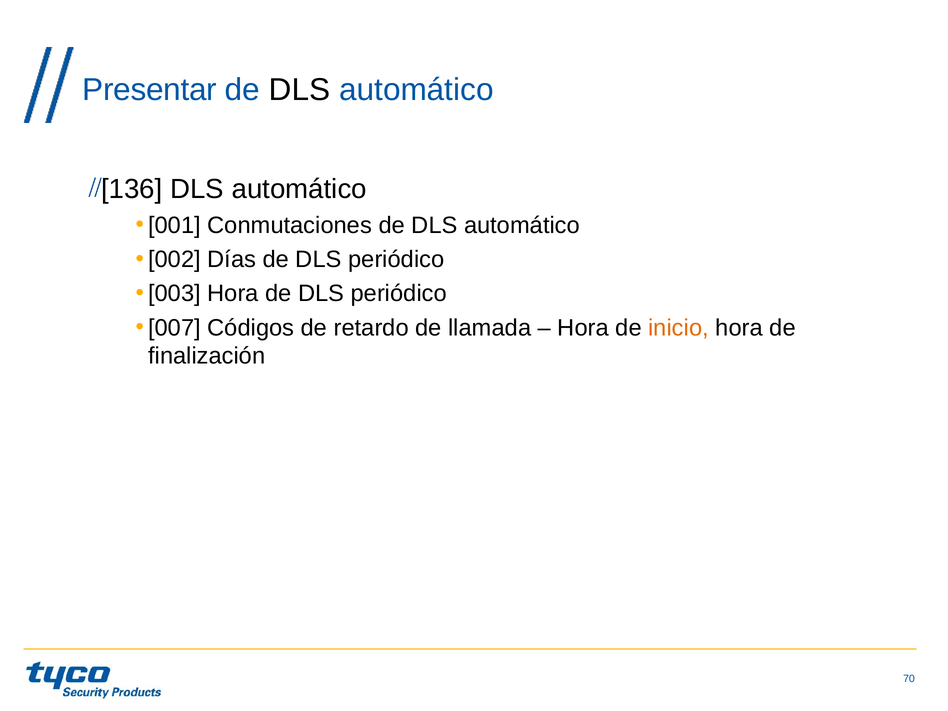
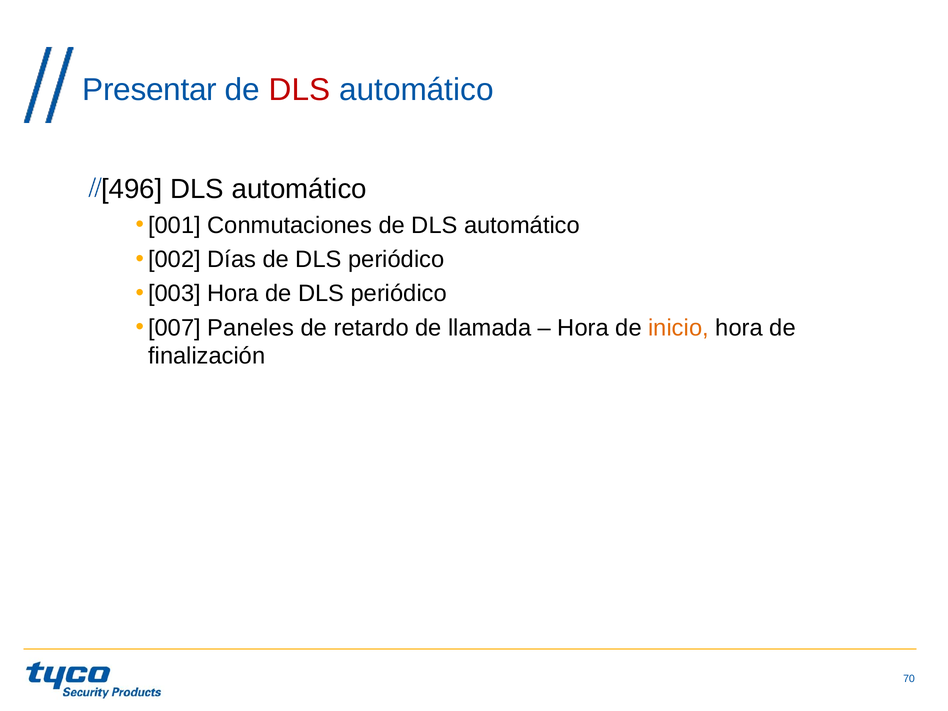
DLS colour: black -> red (300, 90)
136: 136 -> 496 (132, 189)
Códigos: Códigos -> Paneles (251, 328)
